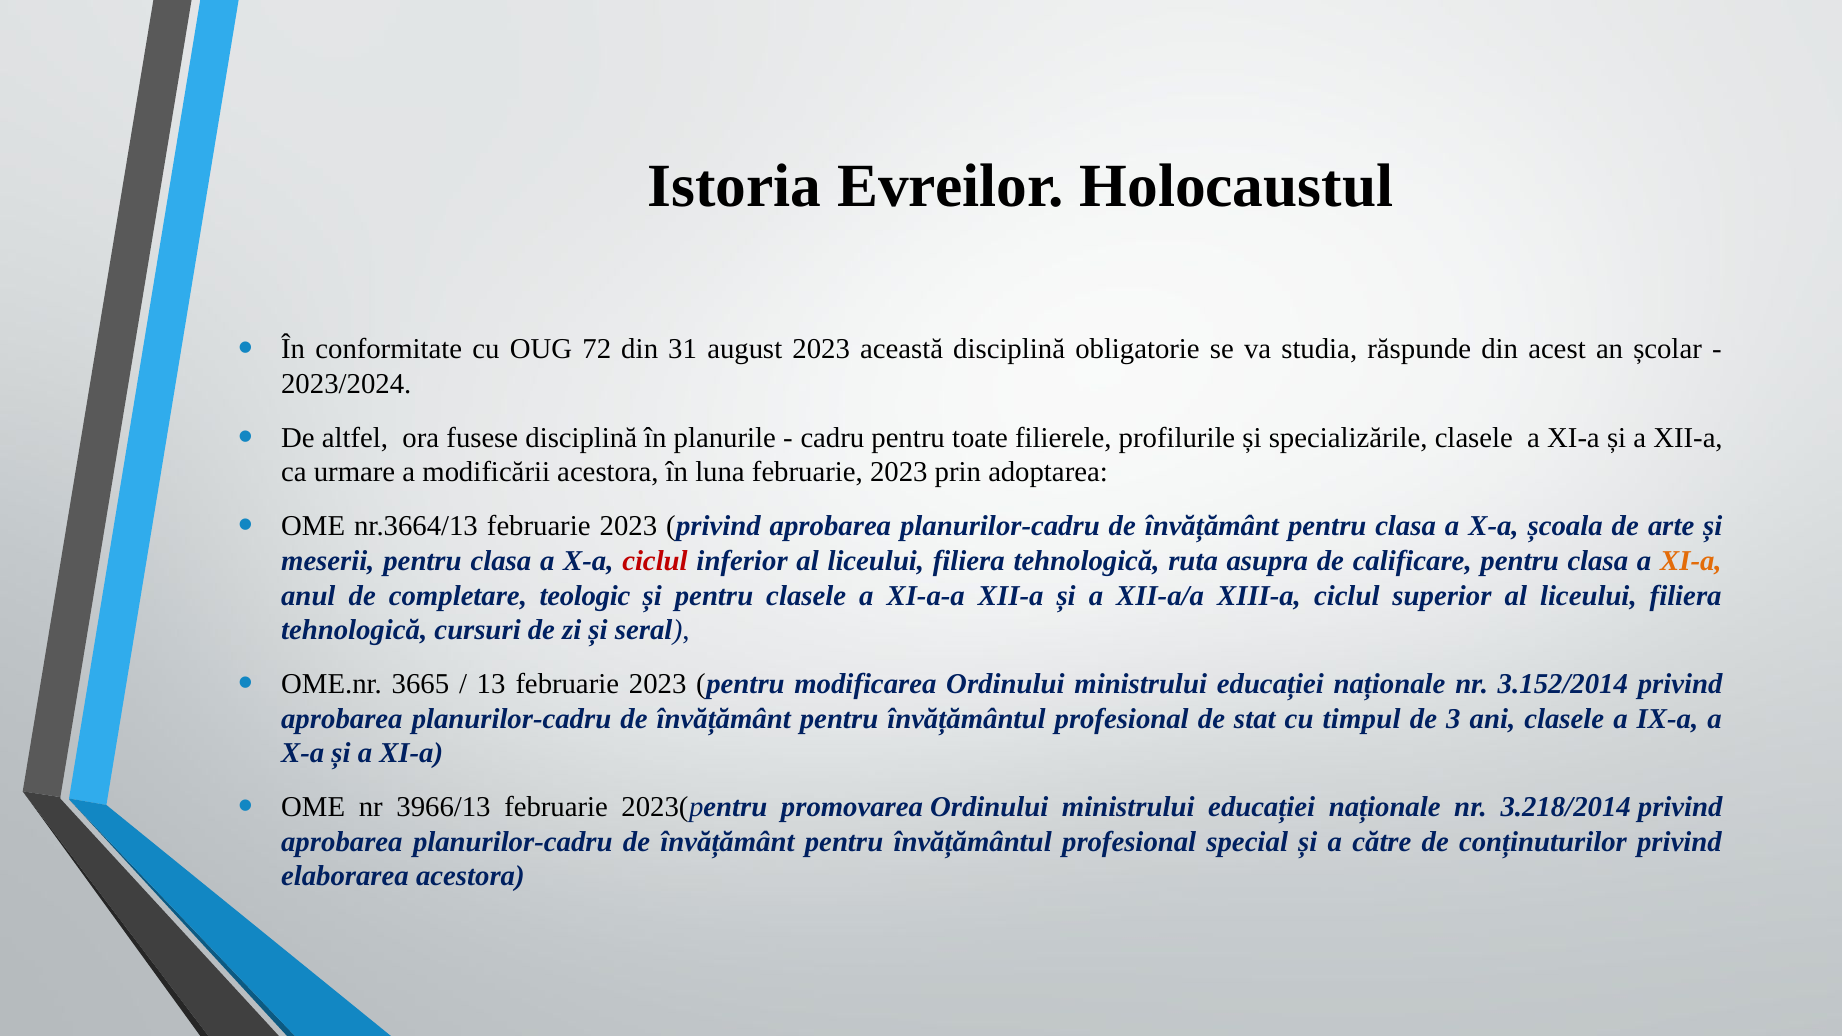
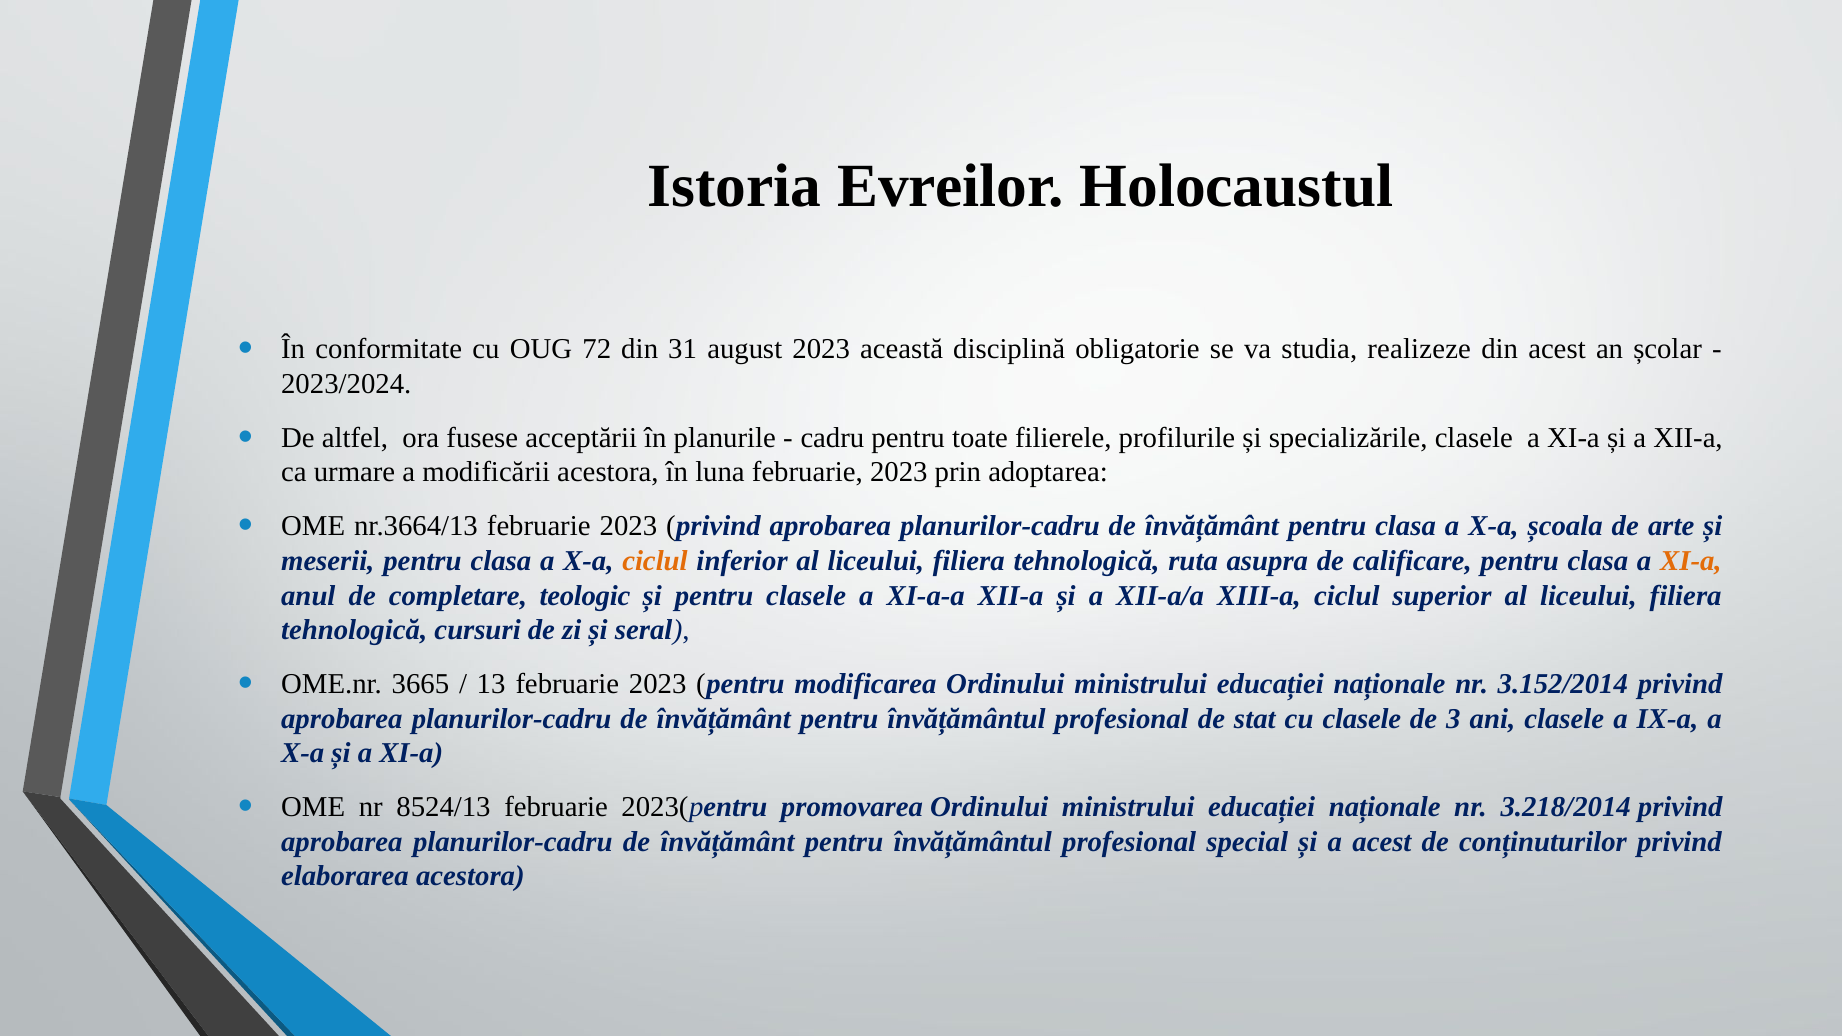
răspunde: răspunde -> realizeze (1419, 349)
fusese disciplină: disciplină -> acceptării (581, 438)
ciclul colour: red -> orange (655, 561)
cu timpul: timpul -> clasele (1362, 719)
3966/13: 3966/13 -> 8524/13 (444, 807)
a către: către -> acest (1382, 842)
